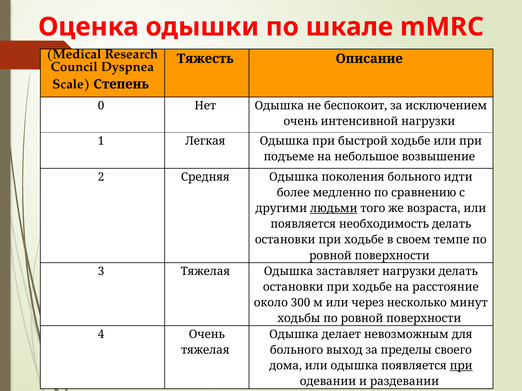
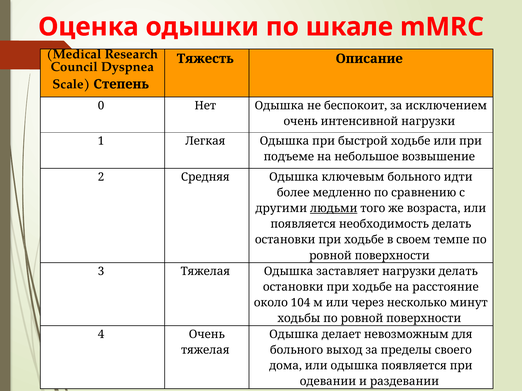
поколения: поколения -> ключевым (353, 177)
300: 300 -> 104 (301, 303)
при underline: present -> none (461, 366)
